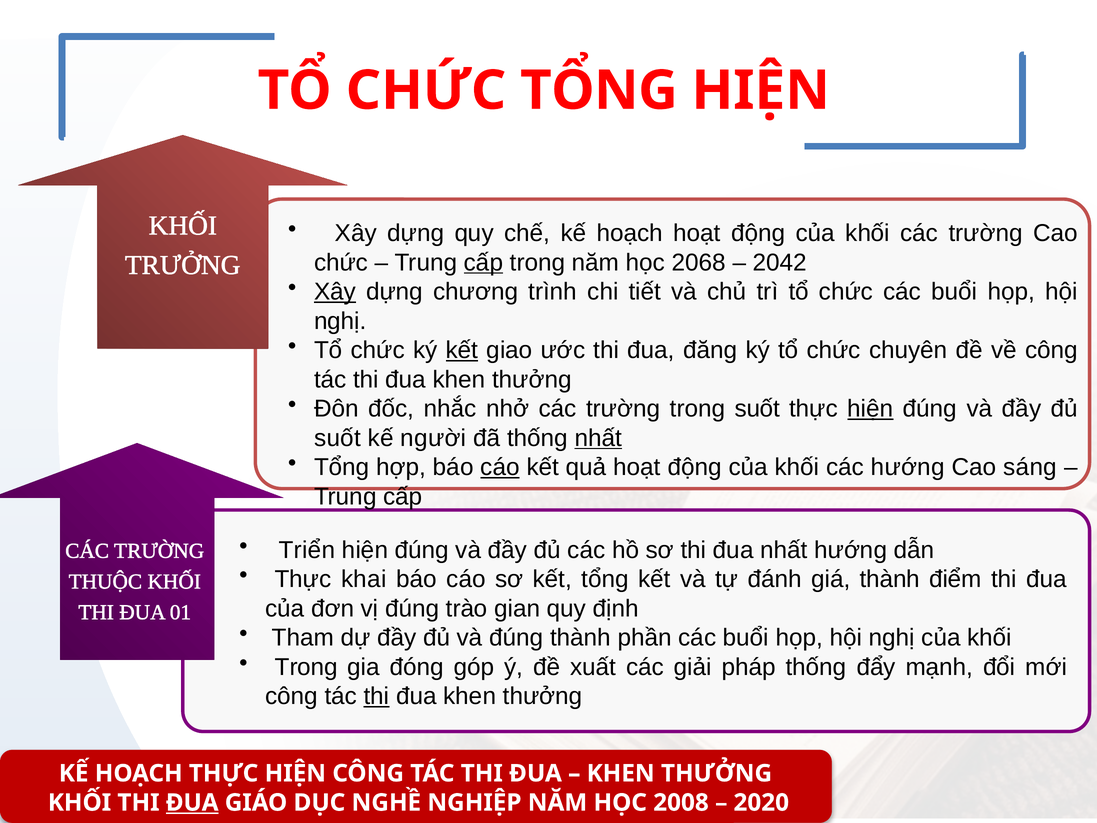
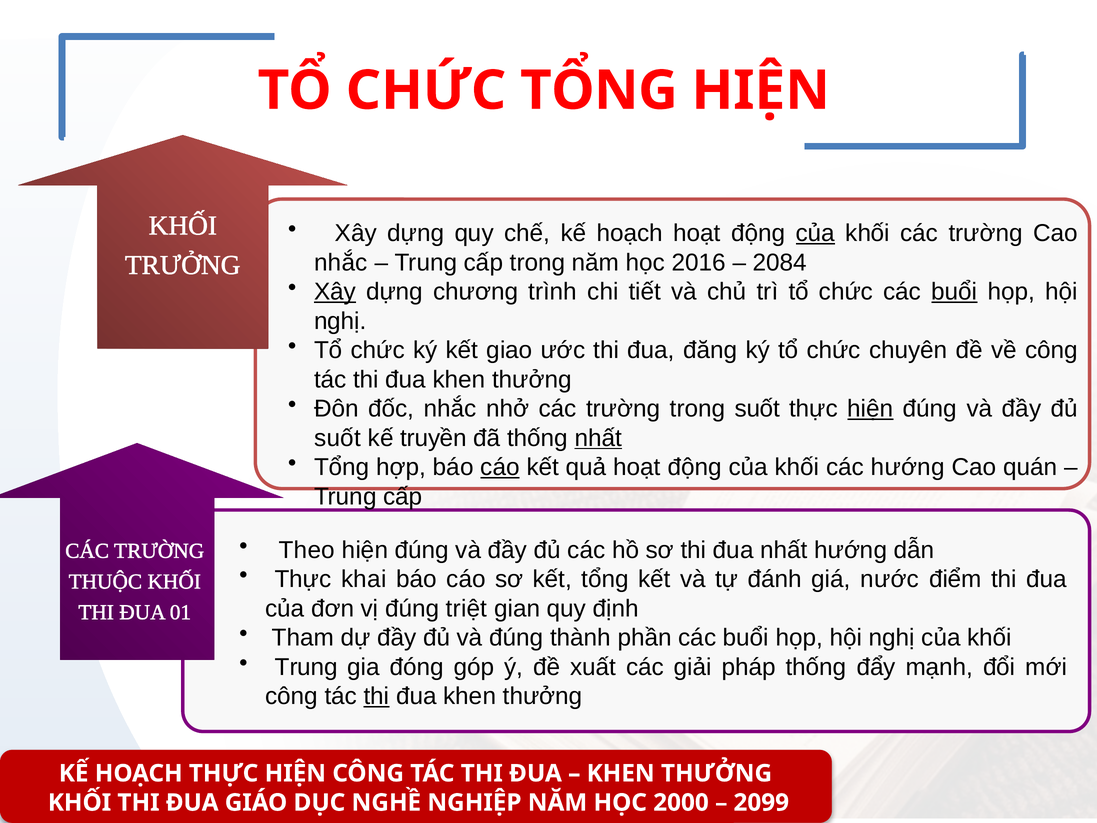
của underline: none -> present (815, 233)
chức: chức -> nhắc (341, 262)
cấp underline: present -> none (483, 262)
2068: 2068 -> 2016 (699, 262)
2042: 2042 -> 2084 (780, 262)
buổi underline: none -> present (954, 292)
kết underline: present -> none (462, 350)
người: người -> truyền (434, 438)
sáng: sáng -> quán (1030, 467)
Triển: Triển -> Theo (307, 550)
giá thành: thành -> nước (890, 579)
trào: trào -> triệt (467, 608)
Trong: Trong -> Trung (306, 667)
ĐUA underline: present -> none (192, 802)
2008: 2008 -> 2000 (681, 802)
2020: 2020 -> 2099 (761, 802)
